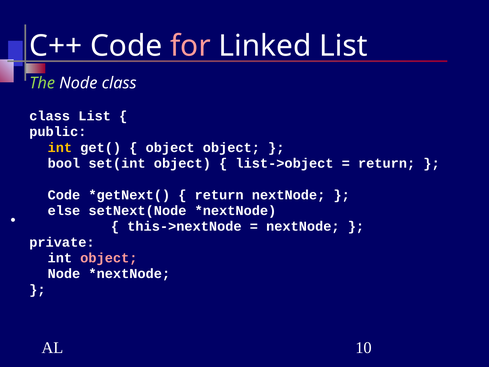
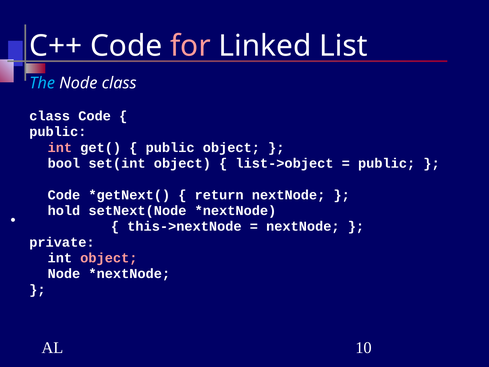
The colour: light green -> light blue (42, 83)
class List: List -> Code (95, 116)
int colour: yellow -> pink (60, 147)
object: object -> public (170, 147)
return: return -> public (387, 163)
else: else -> hold (64, 211)
